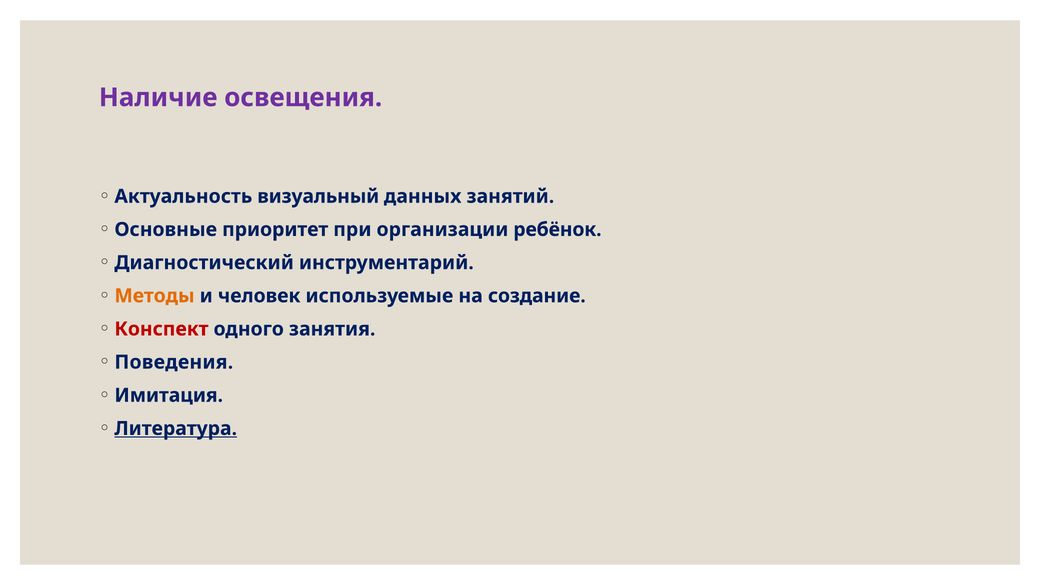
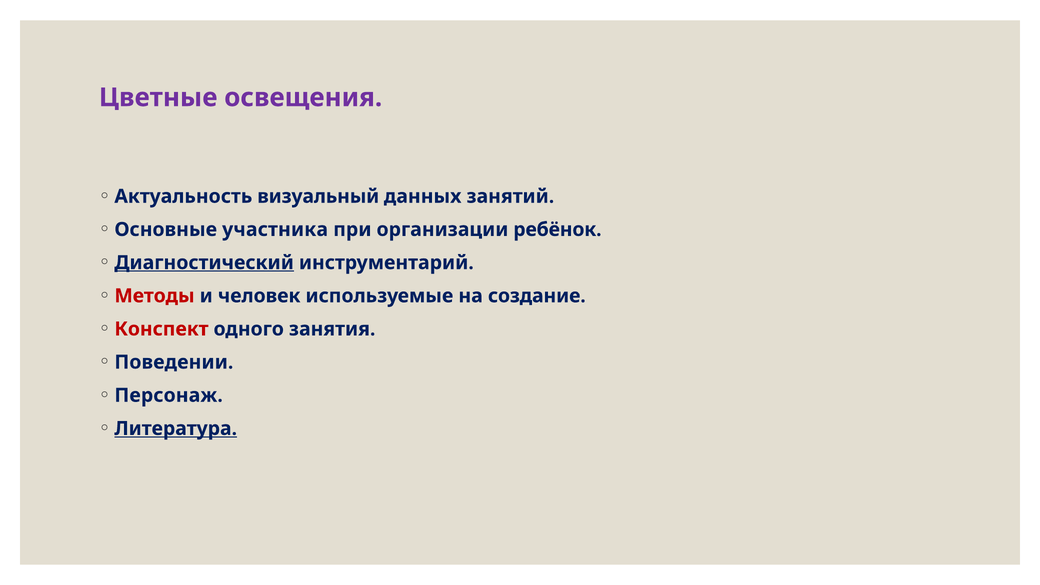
Наличие: Наличие -> Цветные (158, 98)
приоритет: приоритет -> участника (275, 230)
Диагностический underline: none -> present (204, 263)
Методы colour: orange -> red (154, 296)
Поведения: Поведения -> Поведении (174, 362)
Имитация: Имитация -> Персонаж (169, 395)
